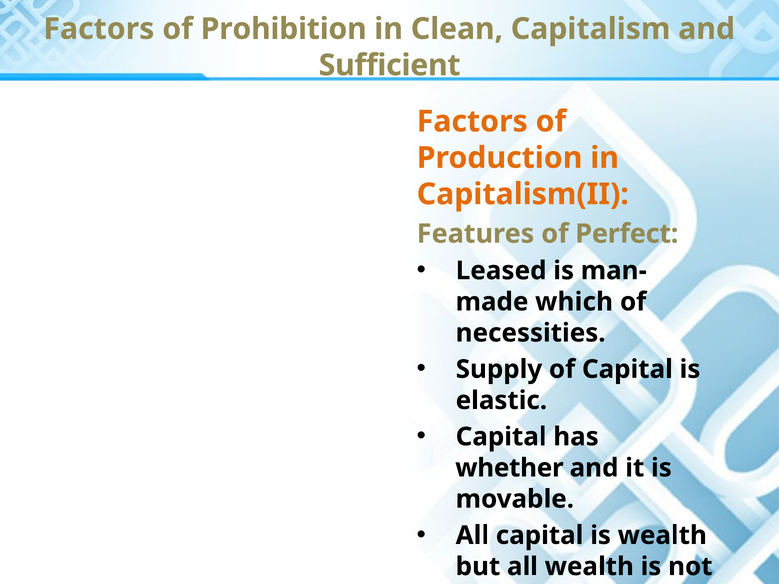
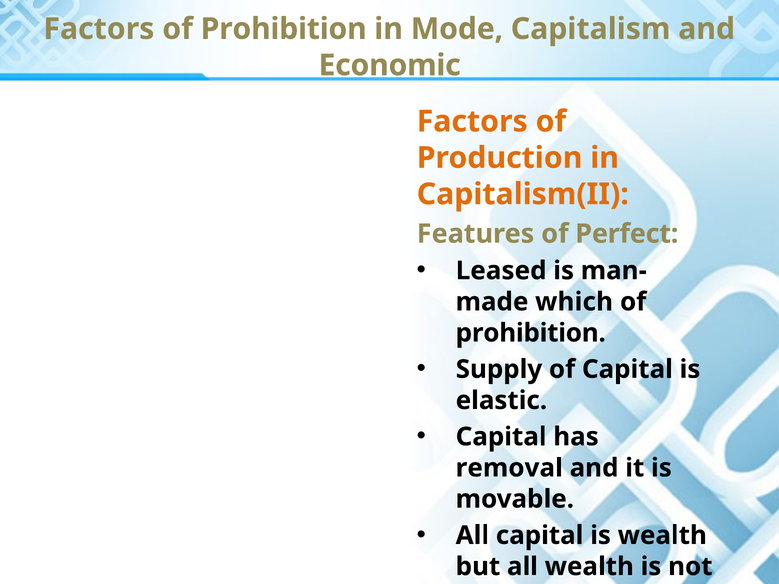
Clean: Clean -> Mode (457, 29)
Sufficient: Sufficient -> Economic (390, 65)
necessities: necessities -> prohibition (531, 333)
whether: whether -> removal (509, 468)
